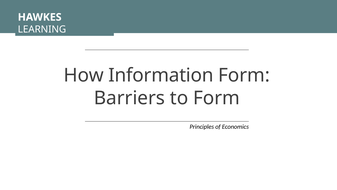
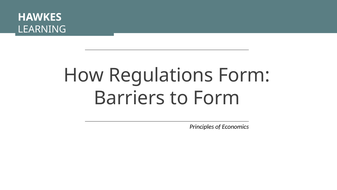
Information: Information -> Regulations (161, 75)
